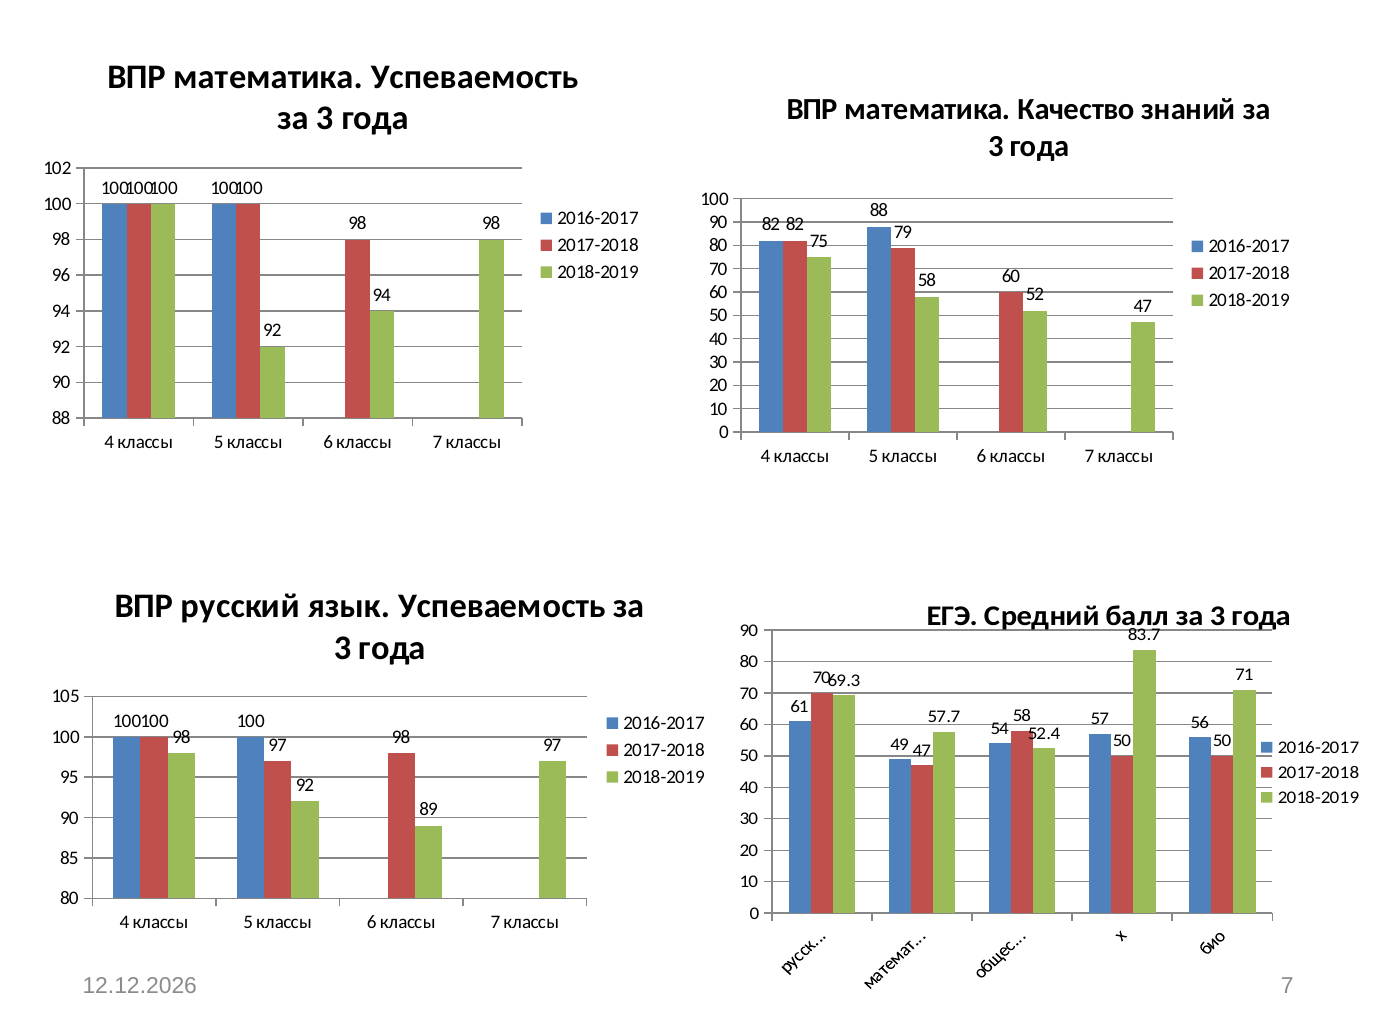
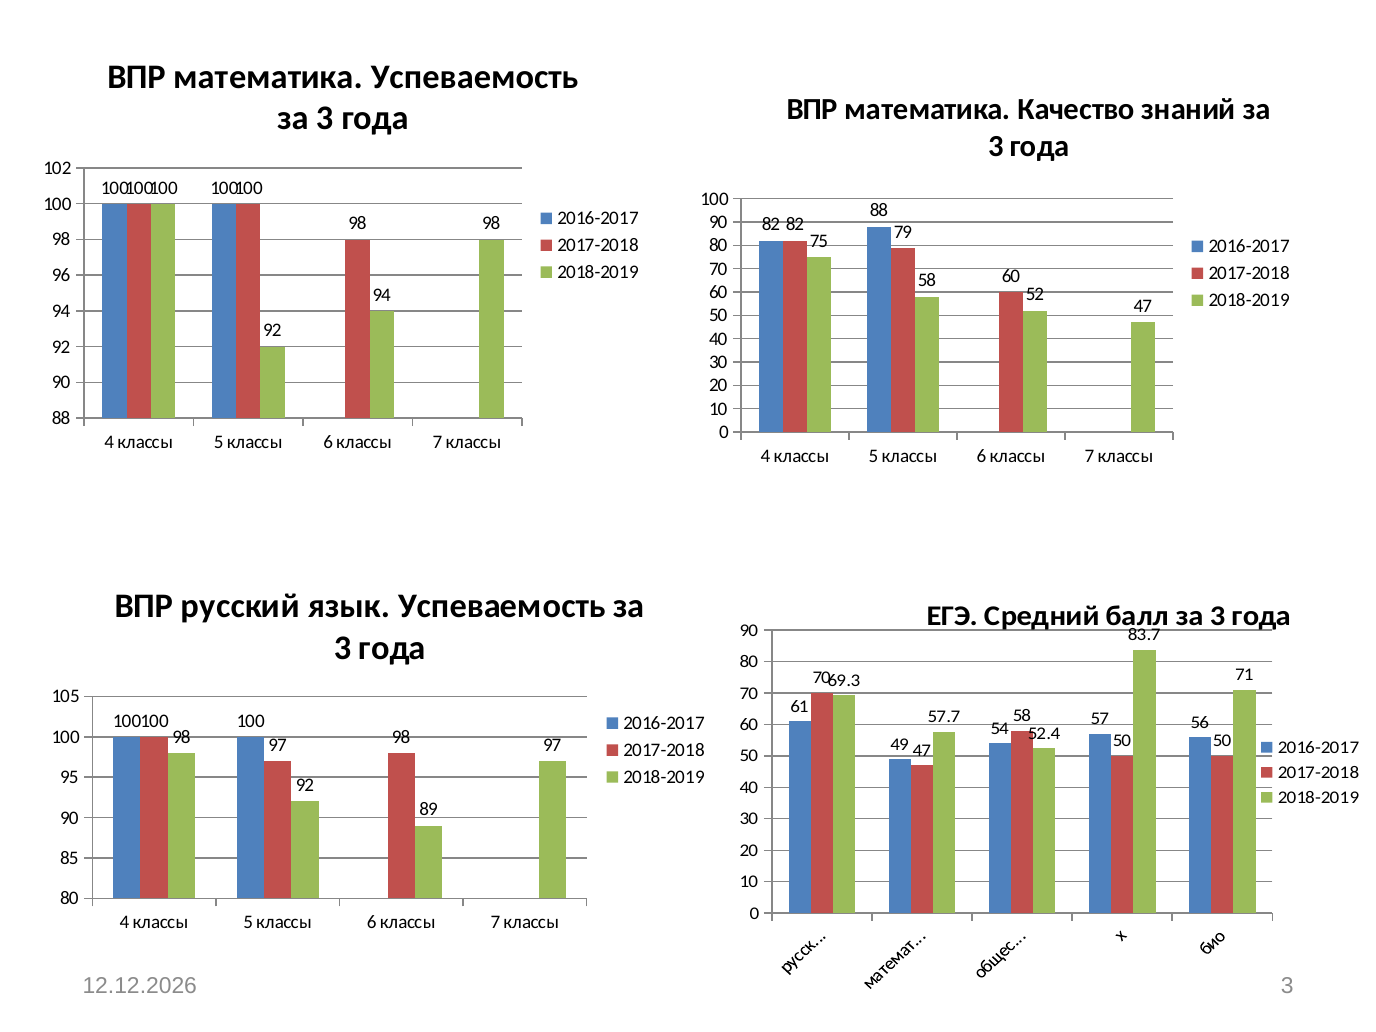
7: 7 -> 3 (1287, 986)
